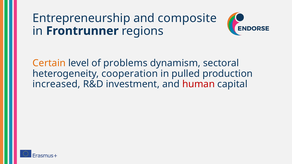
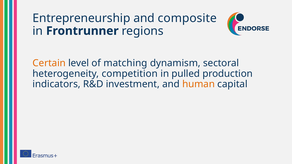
problems: problems -> matching (125, 63)
cooperation: cooperation -> competition (130, 74)
increased: increased -> indicators (57, 84)
human colour: red -> orange (199, 84)
